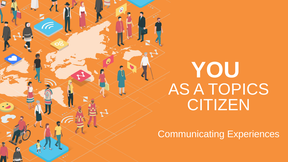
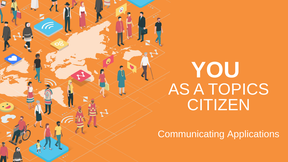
Experiences: Experiences -> Applications (253, 134)
